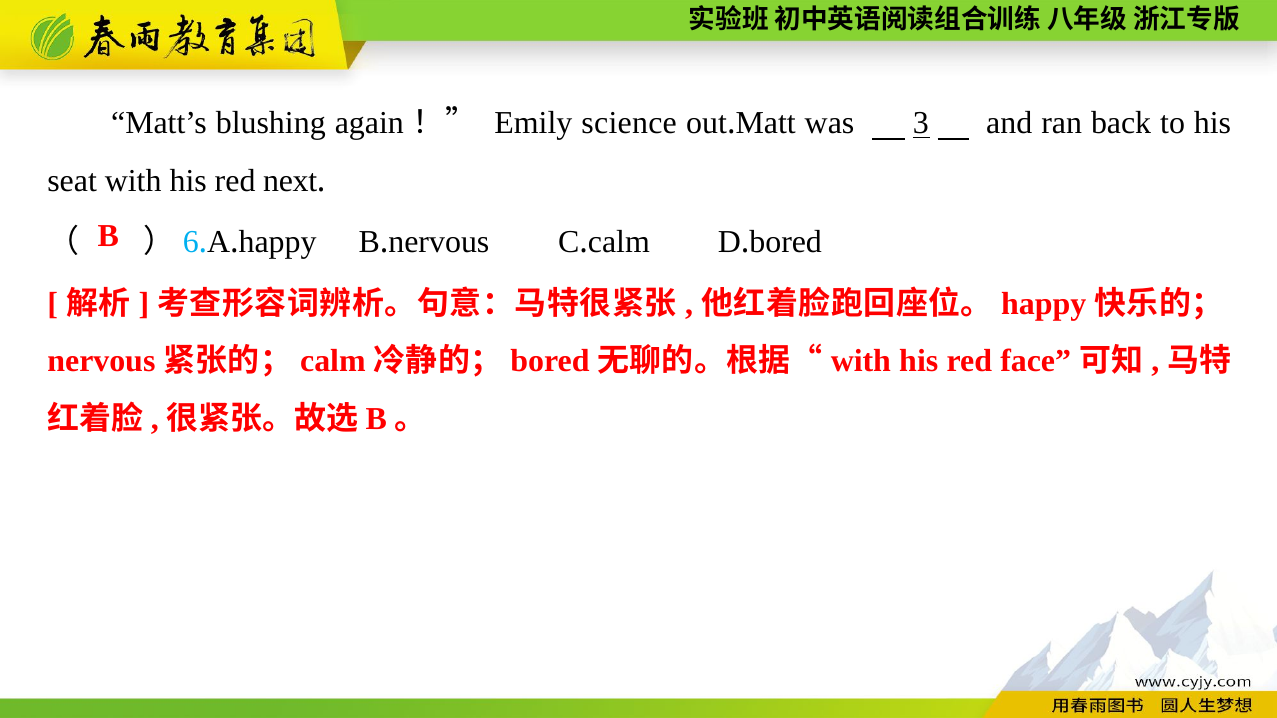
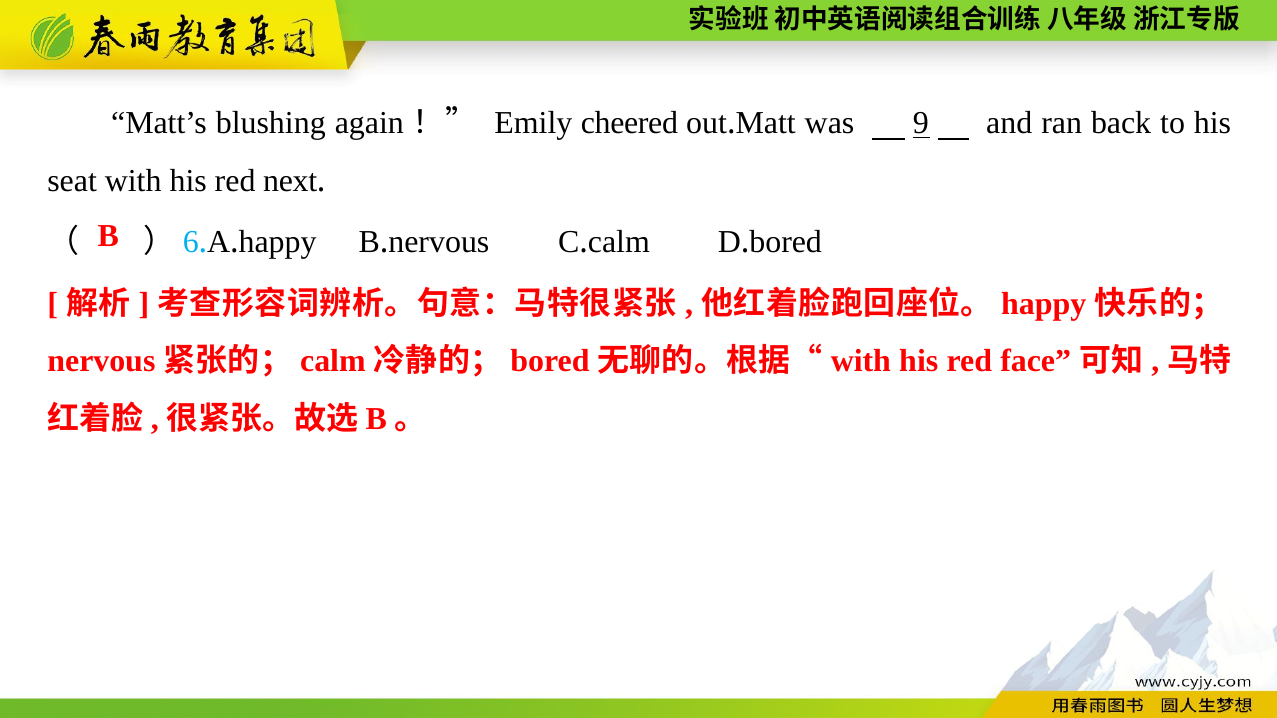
science: science -> cheered (629, 124)
3: 3 -> 9 (921, 124)
